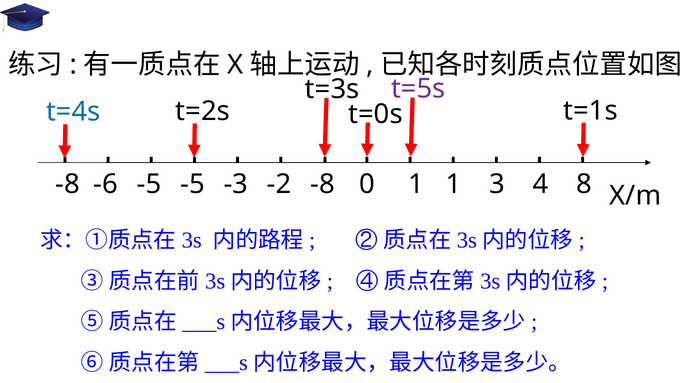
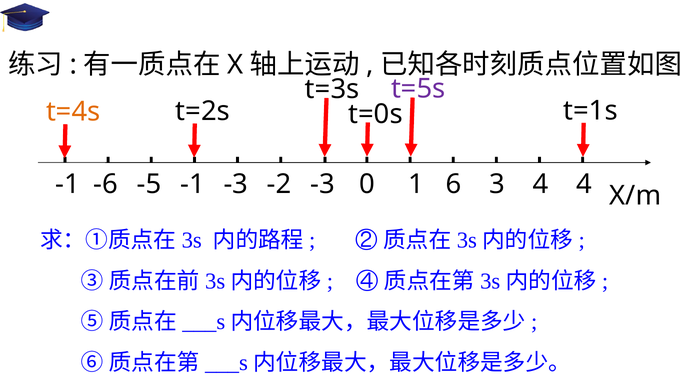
t=4s colour: blue -> orange (73, 112)
-8: -8 -> -1 (68, 184)
-5 -5: -5 -> -1 (192, 184)
-2 -8: -8 -> -3 (323, 184)
1 1: 1 -> 6 (454, 184)
4 8: 8 -> 4 (584, 184)
